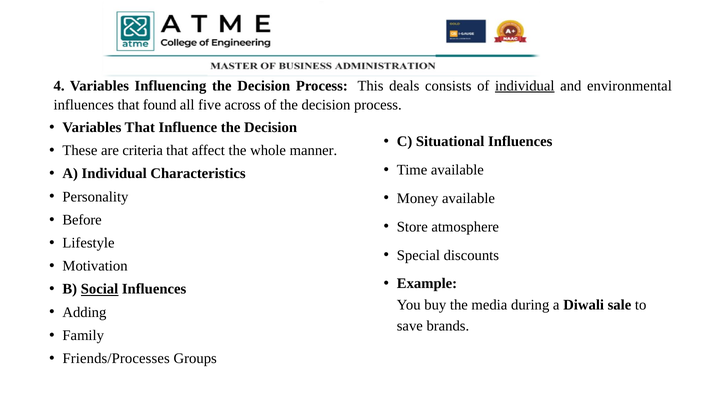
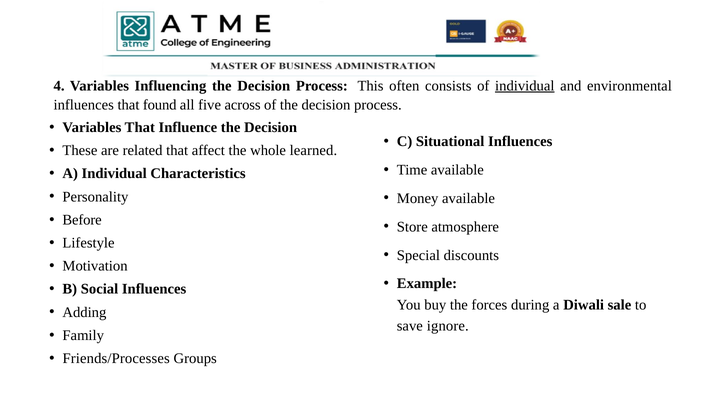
deals: deals -> often (404, 86)
criteria: criteria -> related (143, 151)
manner: manner -> learned (313, 151)
Social underline: present -> none (100, 289)
media: media -> forces (489, 305)
brands: brands -> ignore (448, 326)
